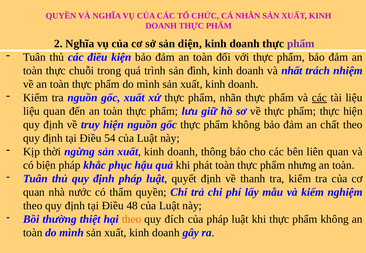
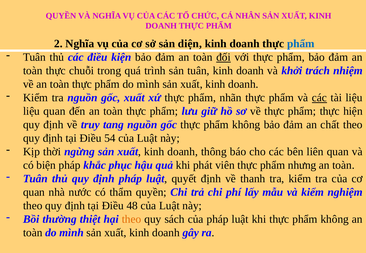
phẩm colour: purple -> blue (301, 44)
đối underline: none -> present (224, 57)
sản đình: đình -> tuân (198, 71)
nhất: nhất -> khởi (292, 71)
truy hiện: hiện -> tang (113, 125)
phát toàn: toàn -> viên (225, 165)
đích: đích -> sách (175, 219)
